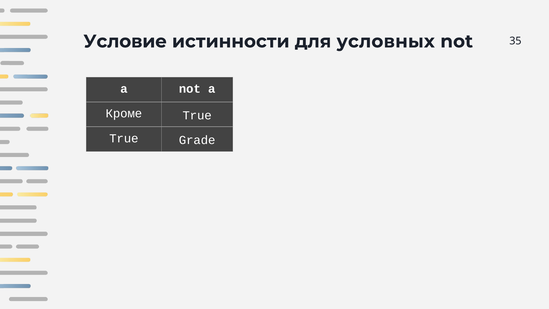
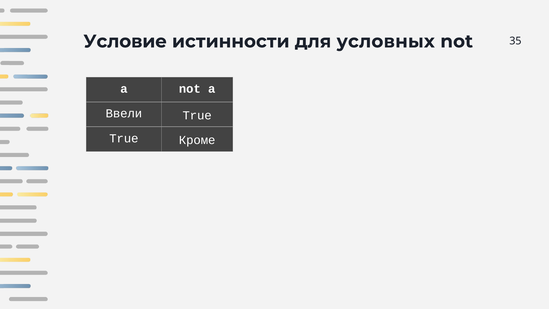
Кроме: Кроме -> Ввели (124, 113)
Grade: Grade -> Кроме (197, 140)
